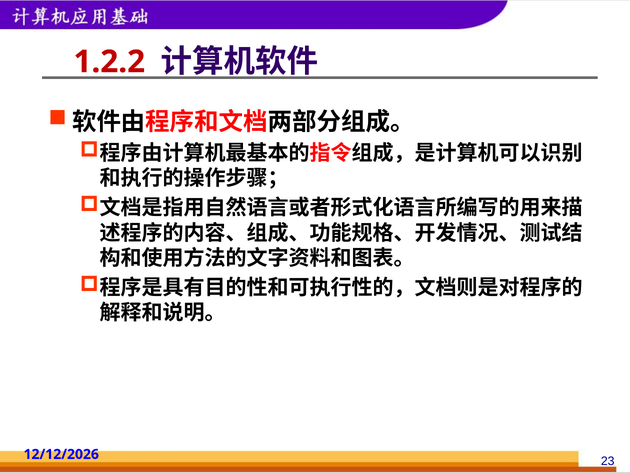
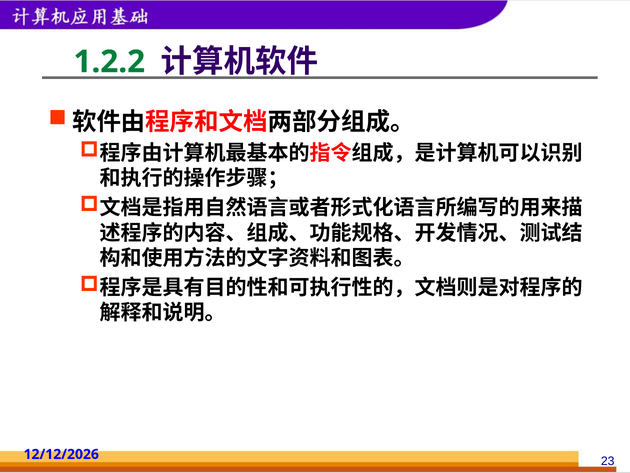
1.2.2 colour: red -> green (109, 62)
